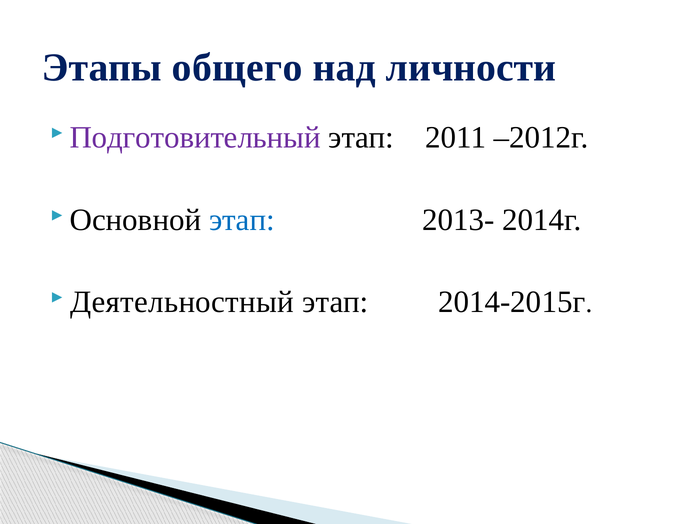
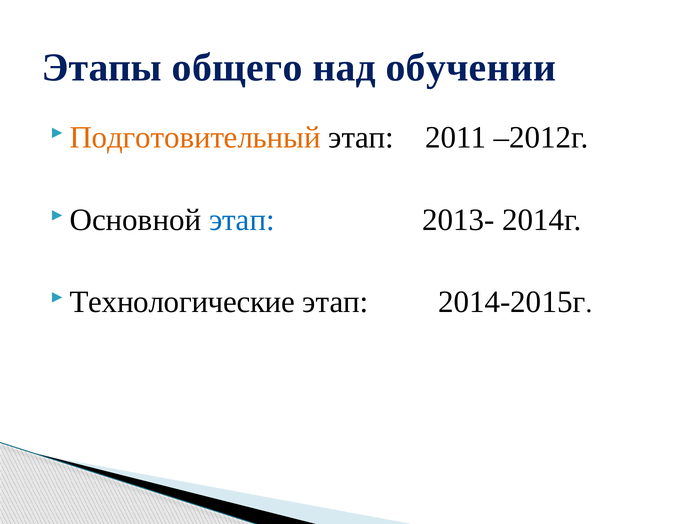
личности: личности -> обучении (471, 67)
Подготовительный colour: purple -> orange (195, 137)
Деятельностный: Деятельностный -> Технологические (182, 302)
